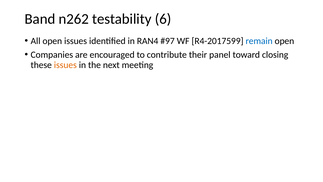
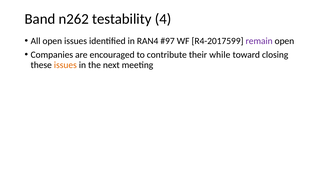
6: 6 -> 4 (163, 19)
remain colour: blue -> purple (259, 41)
panel: panel -> while (220, 55)
